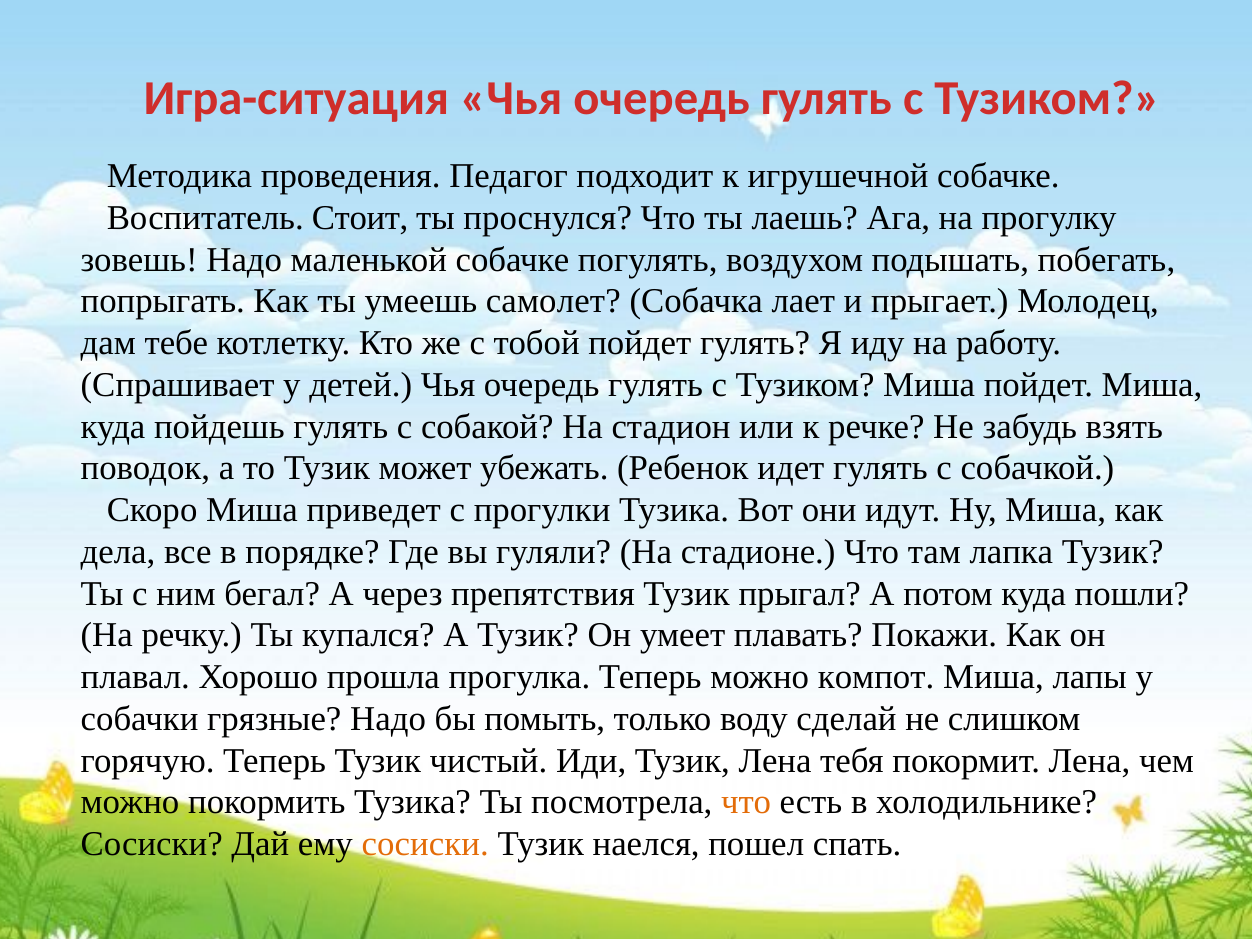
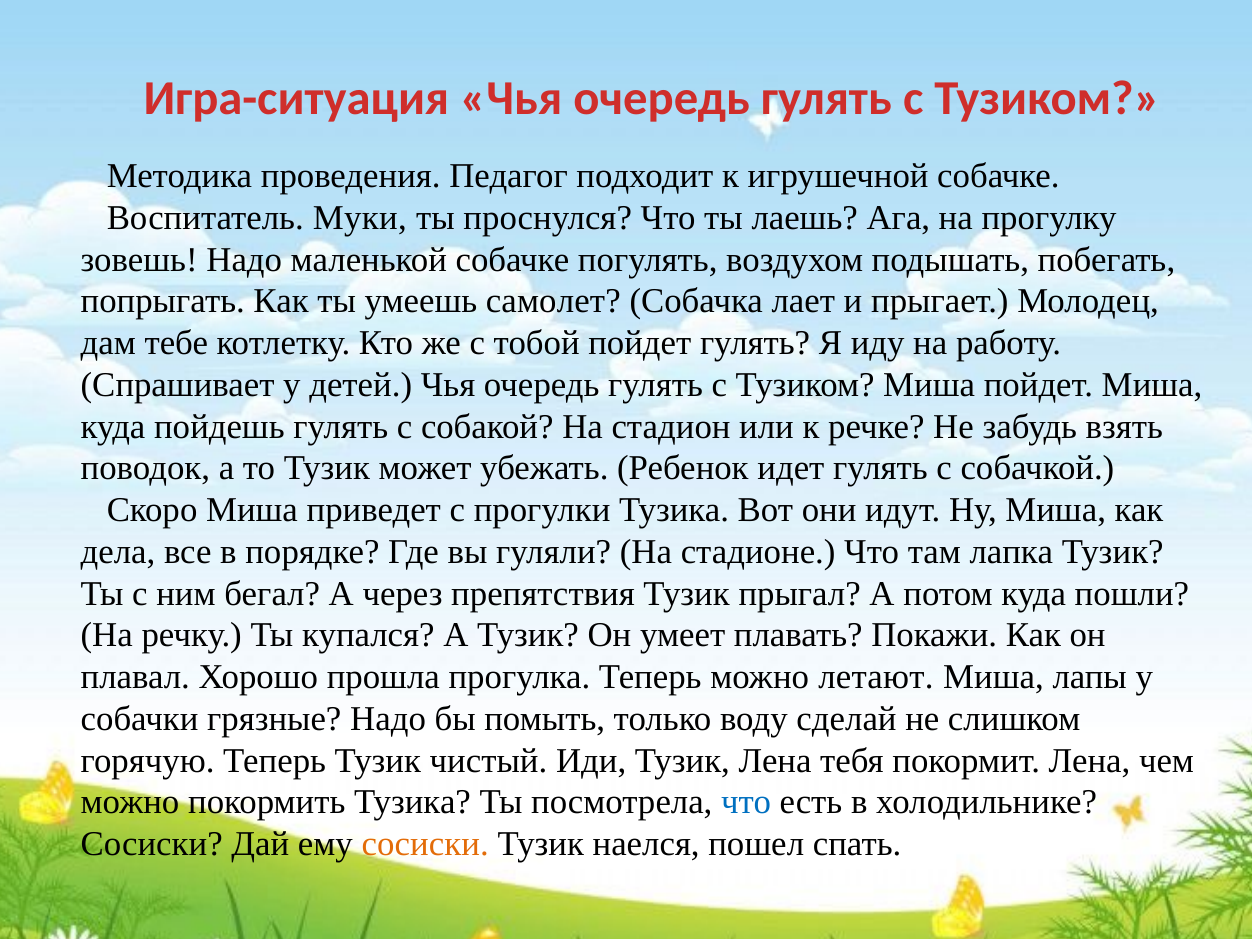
Стоит: Стоит -> Муки (360, 218)
компот: компот -> летают (876, 677)
что colour: orange -> blue (746, 802)
